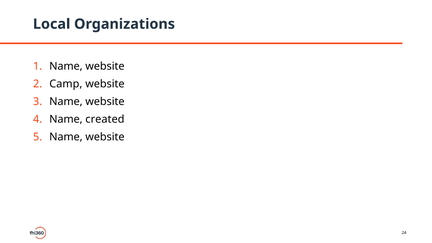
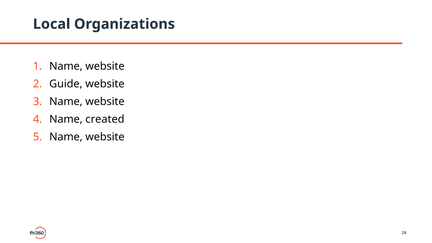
Camp: Camp -> Guide (66, 84)
